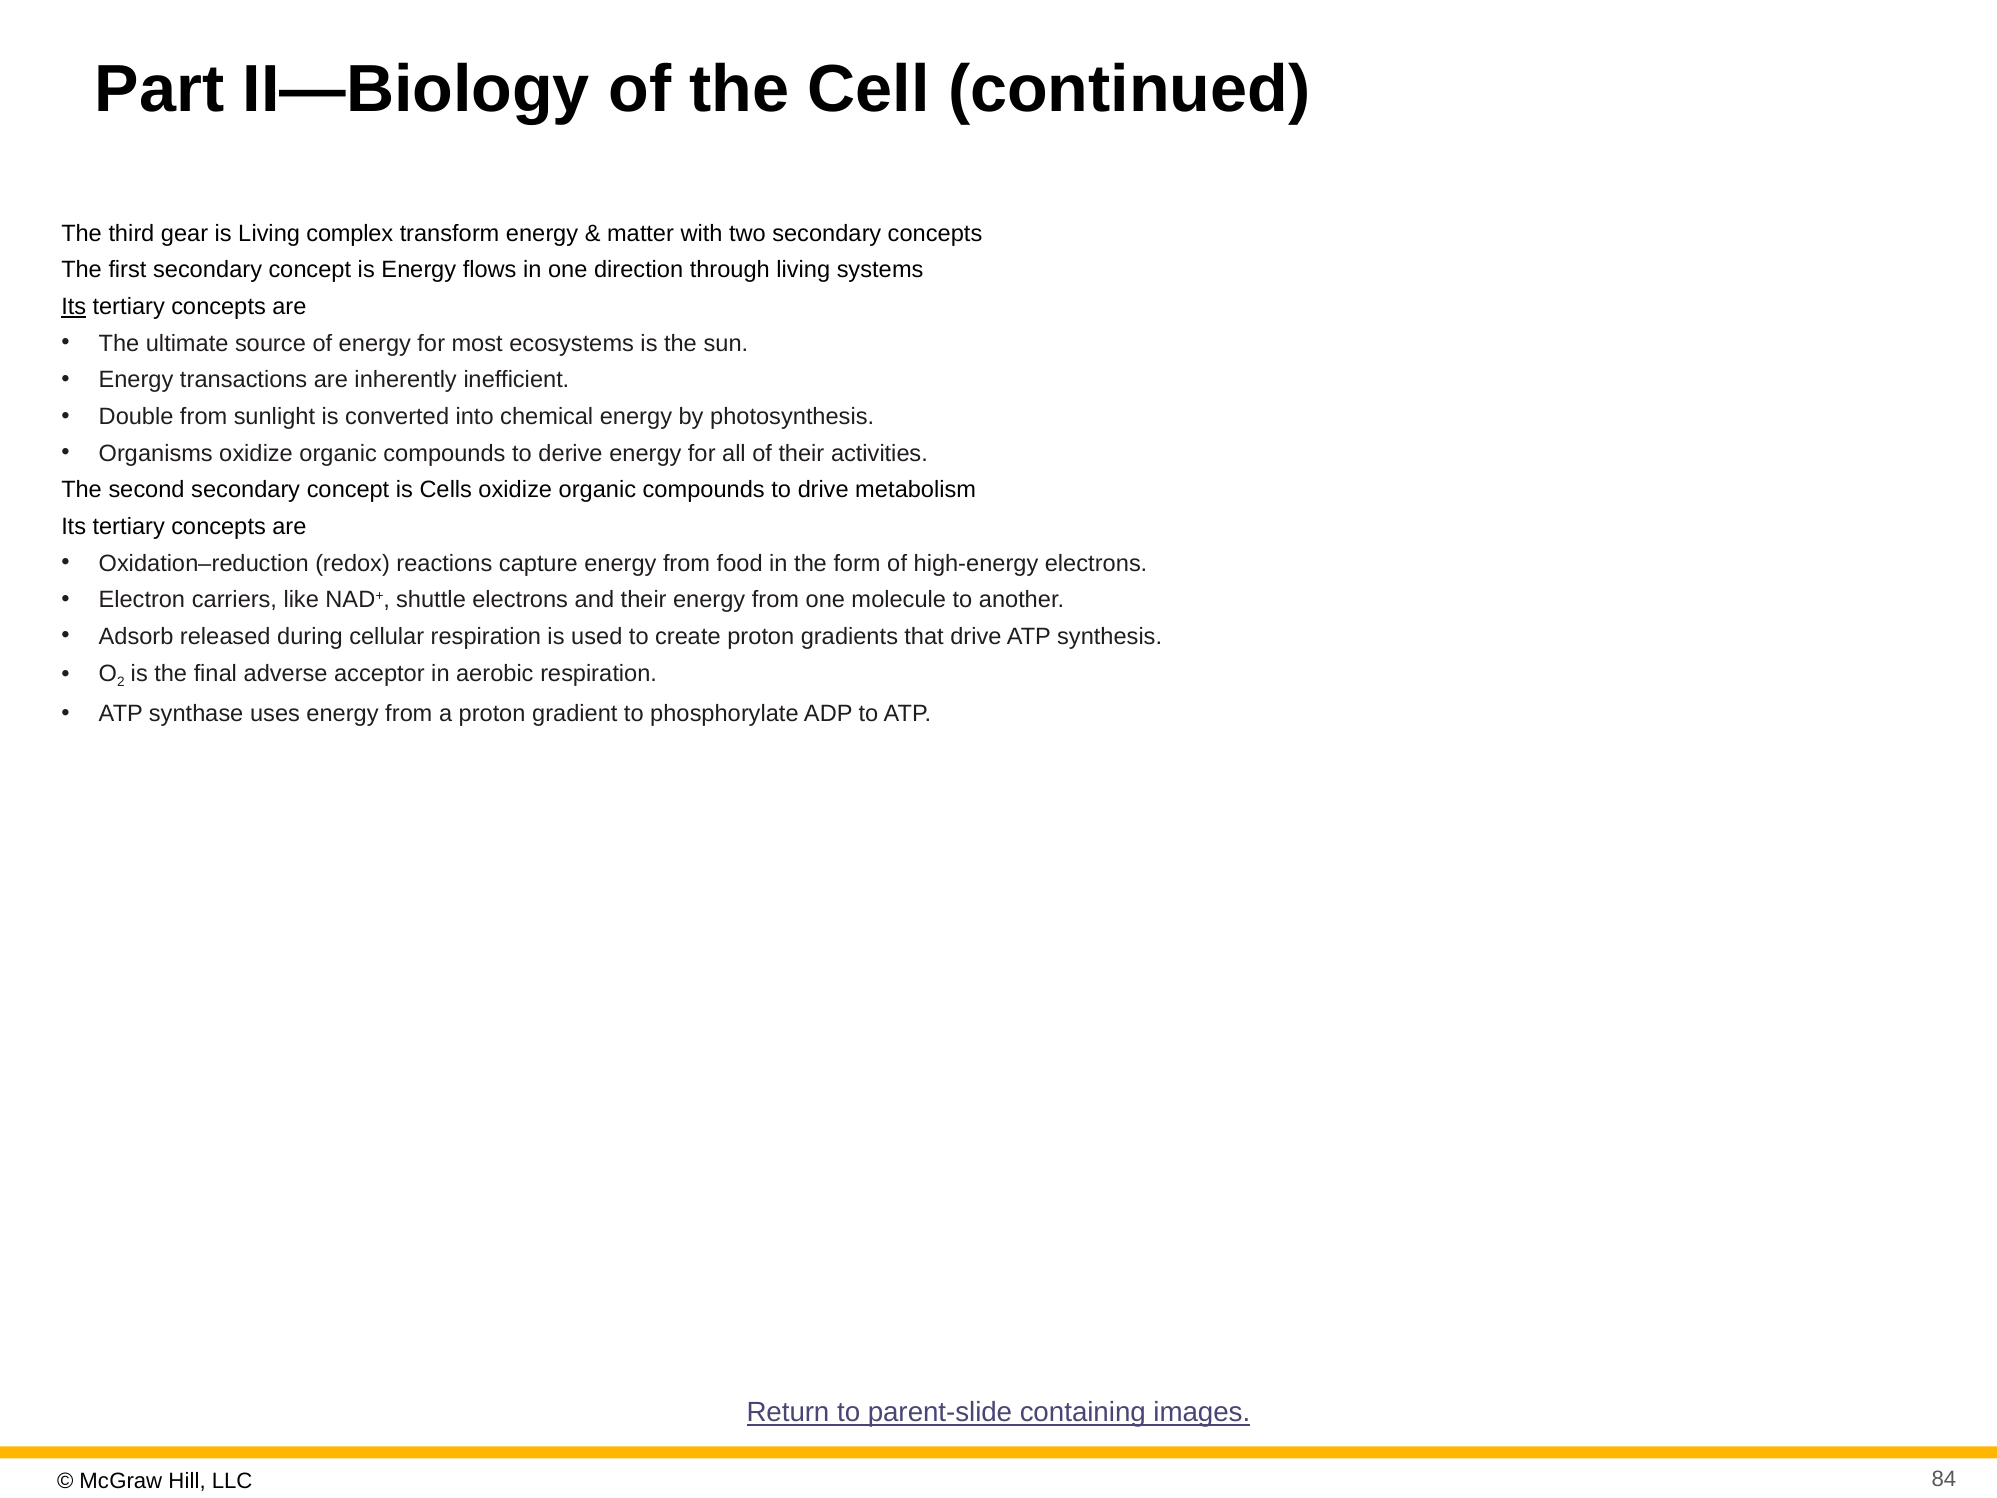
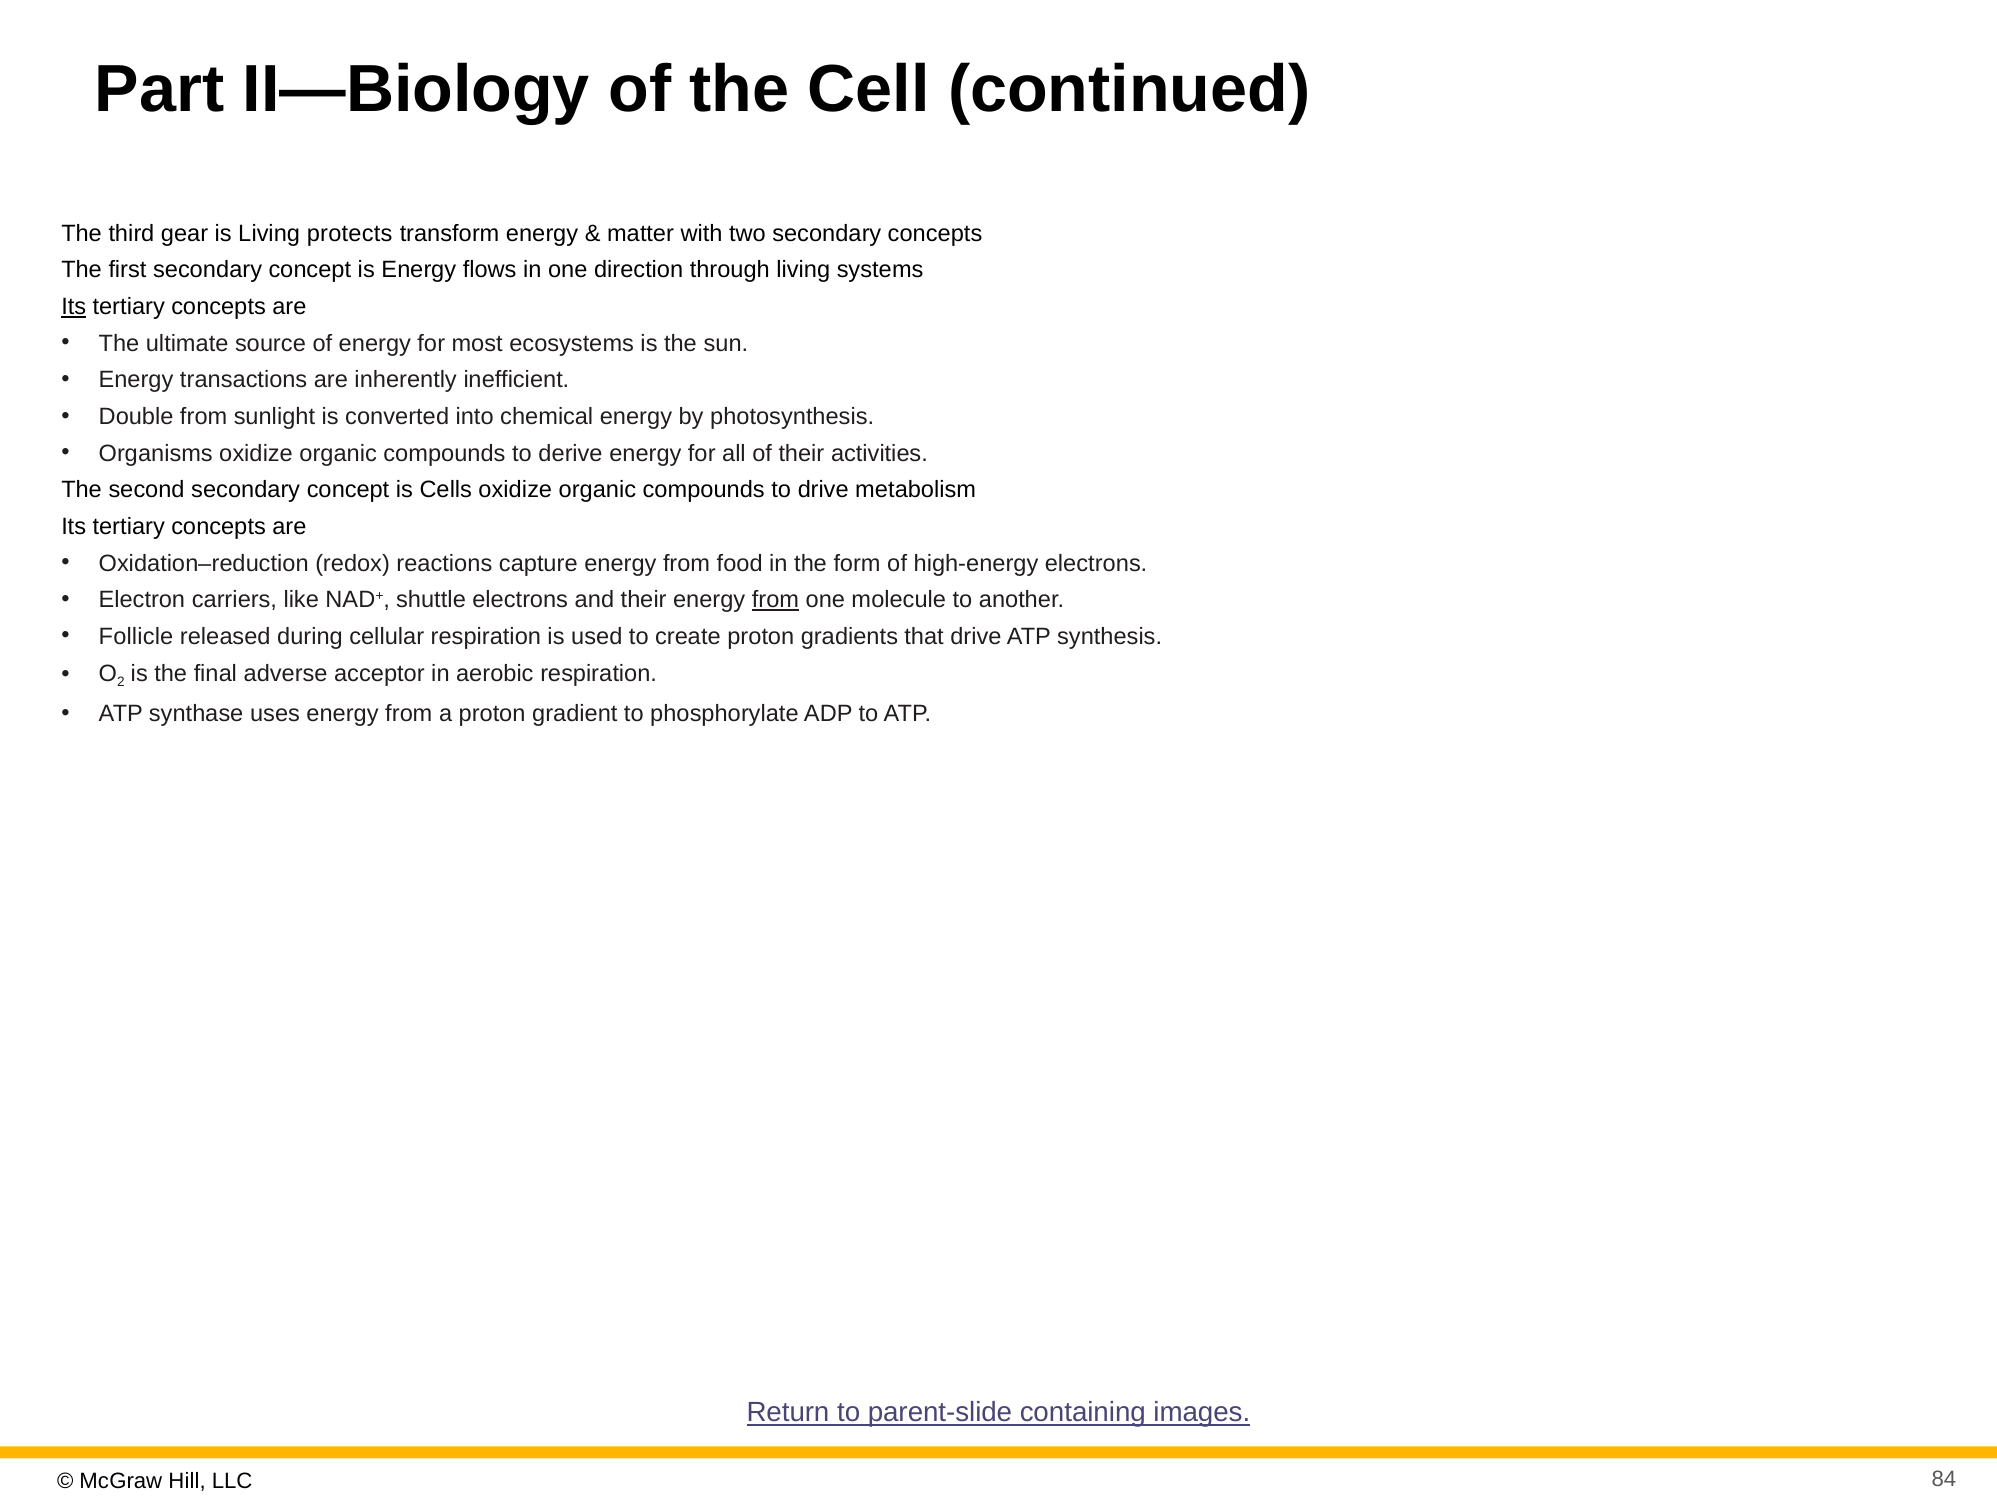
complex: complex -> protects (350, 234)
from underline: none -> present (775, 600)
Adsorb: Adsorb -> Follicle (136, 637)
